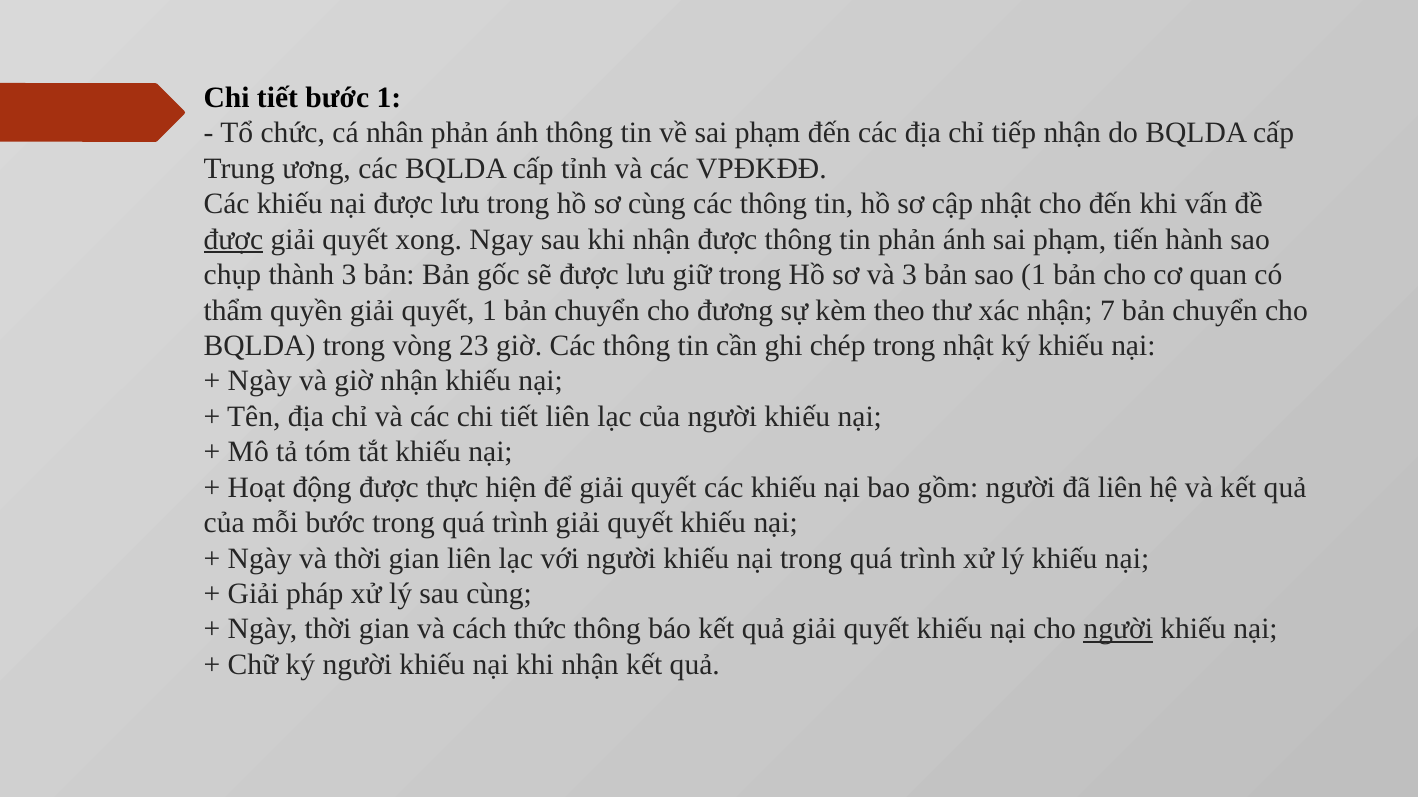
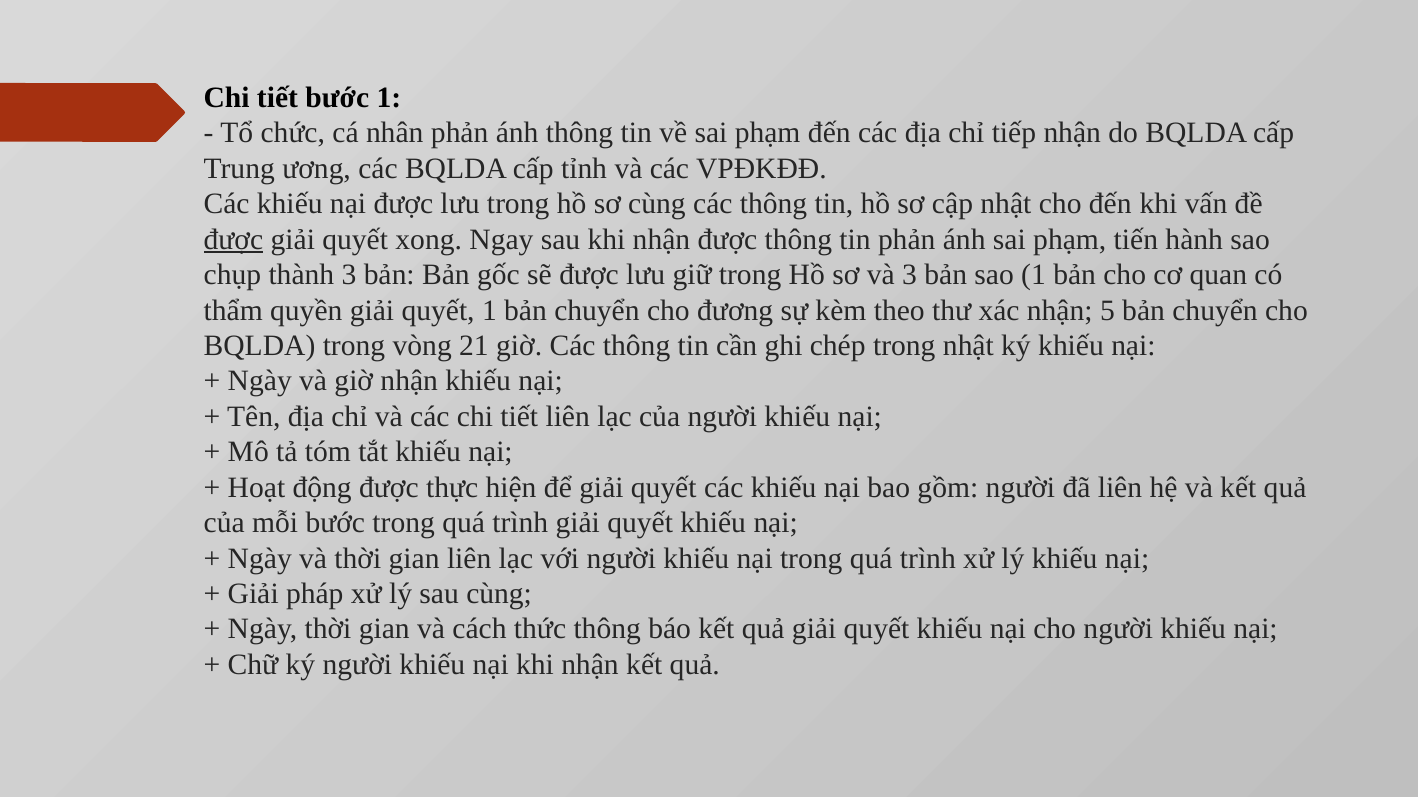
7: 7 -> 5 (1107, 311)
23: 23 -> 21 (474, 346)
người underline: present -> none (1118, 630)
